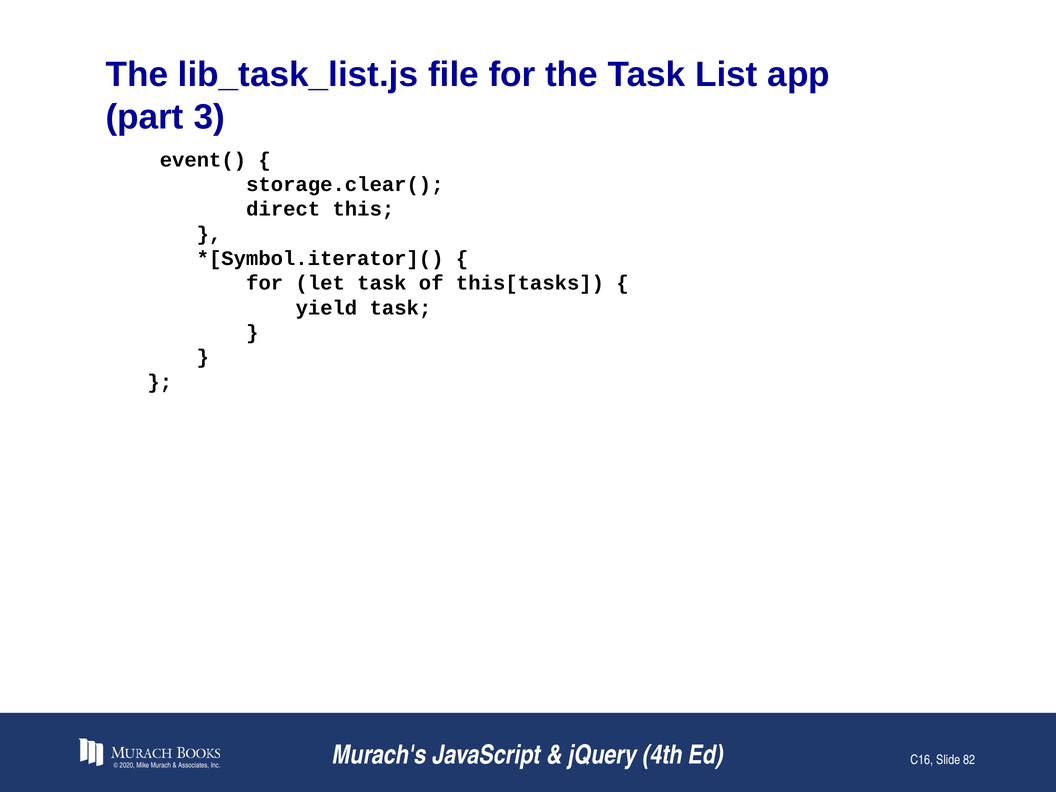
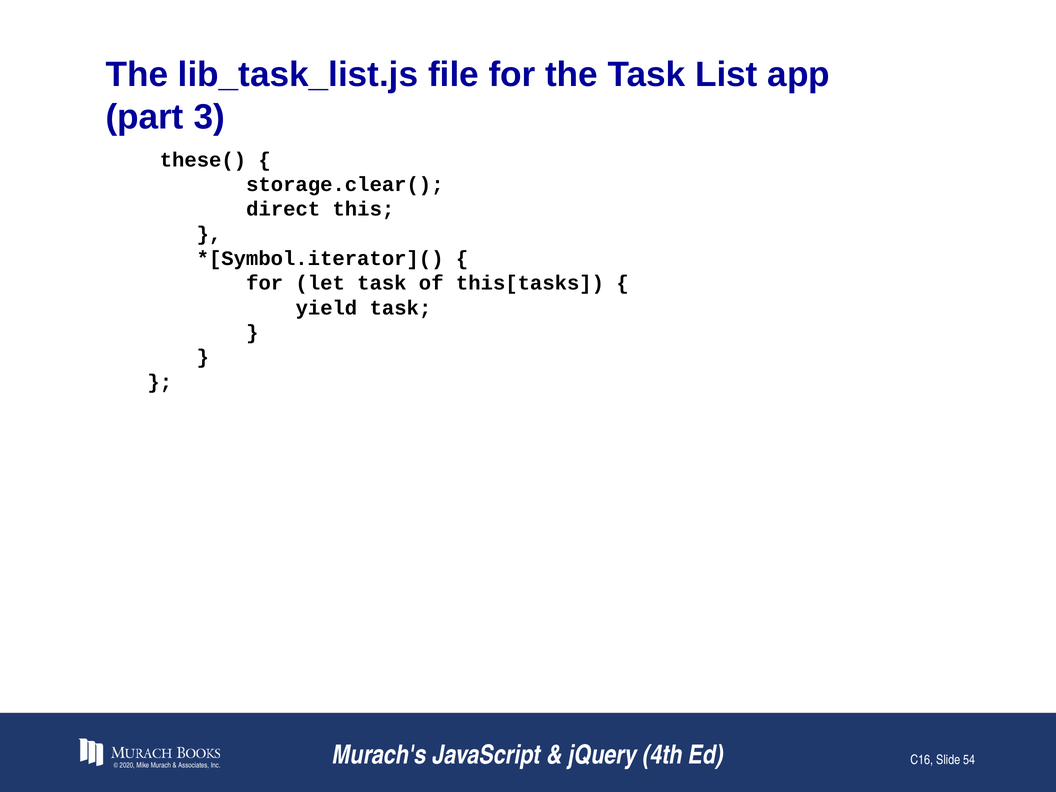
event(: event( -> these( (203, 160)
82: 82 -> 54 (969, 760)
